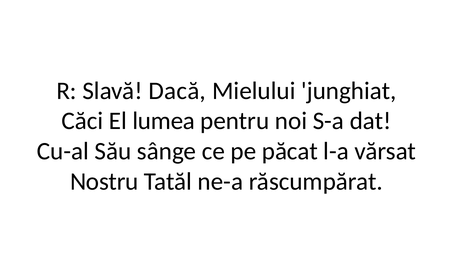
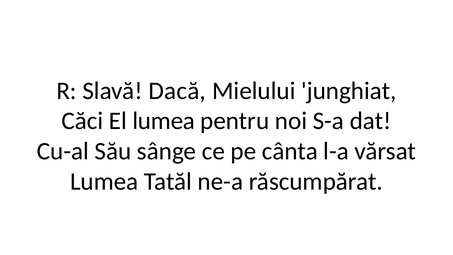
păcat: păcat -> cânta (290, 151)
Nostru: Nostru -> Lumea (104, 181)
